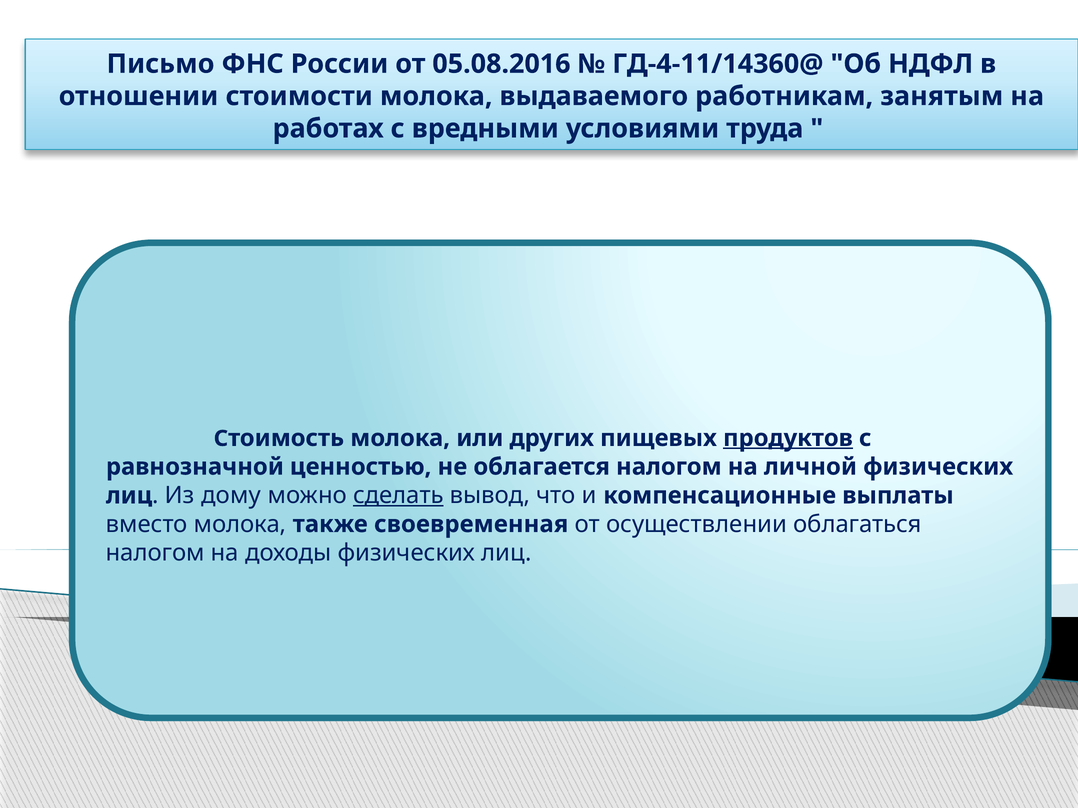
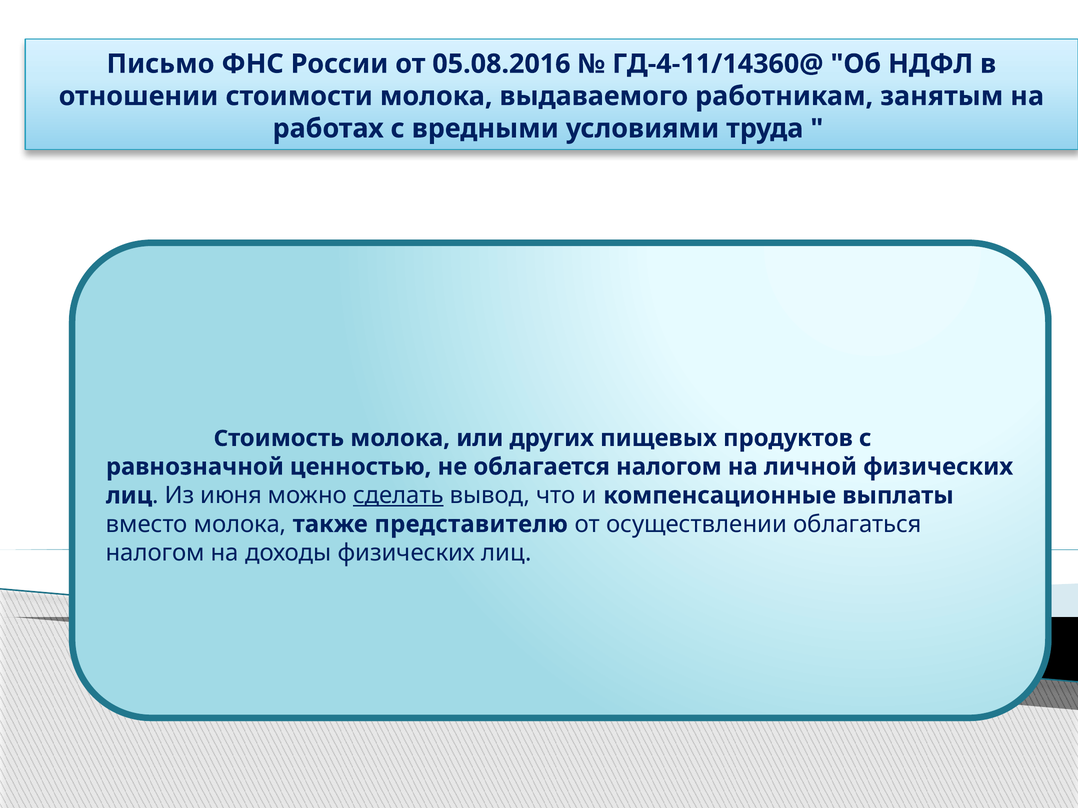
продуктов underline: present -> none (788, 438)
дому: дому -> июня (231, 496)
своевременная: своевременная -> представителю (471, 525)
